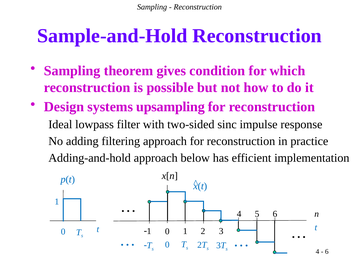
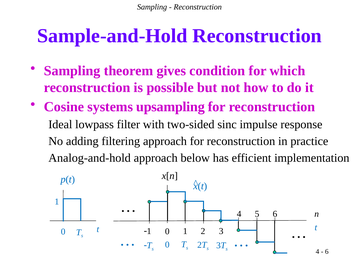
Design: Design -> Cosine (64, 107)
Adding-and-hold: Adding-and-hold -> Analog-and-hold (90, 158)
